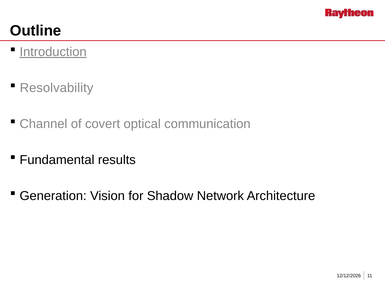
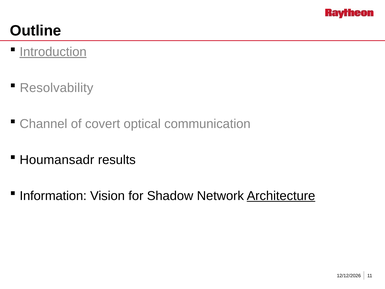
Fundamental: Fundamental -> Houmansadr (57, 160)
Generation: Generation -> Information (53, 196)
Architecture underline: none -> present (281, 196)
